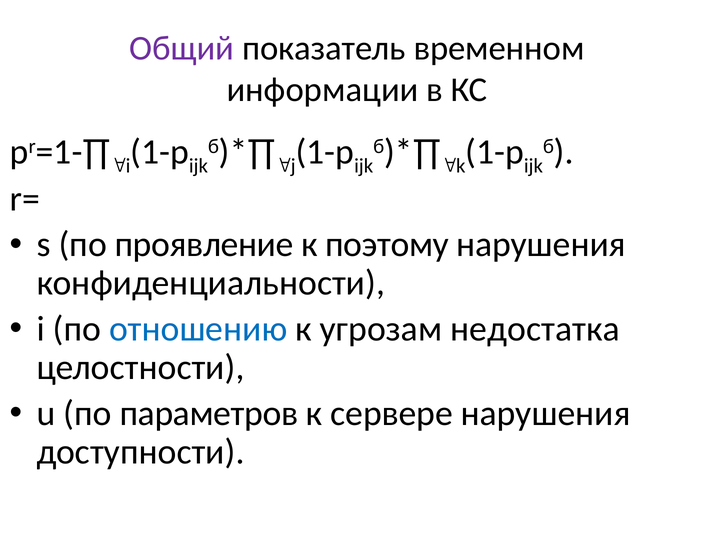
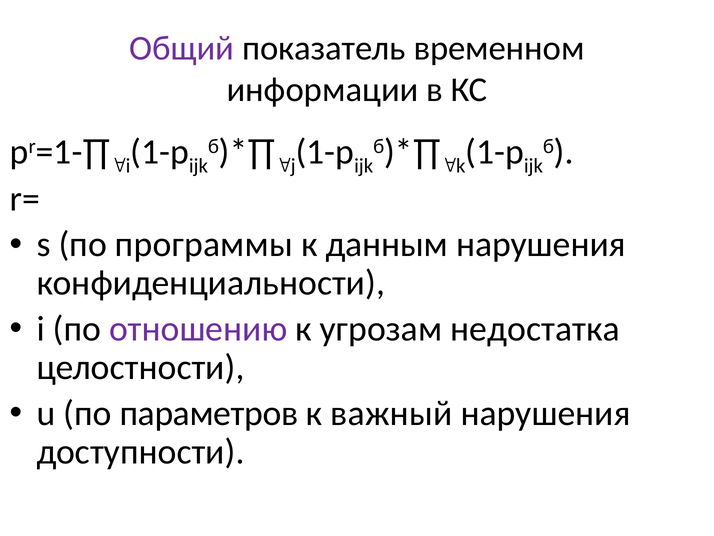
проявление: проявление -> программы (204, 244)
поэтому: поэтому -> данным (387, 244)
отношению colour: blue -> purple (198, 329)
сервере: сервере -> важный (391, 413)
